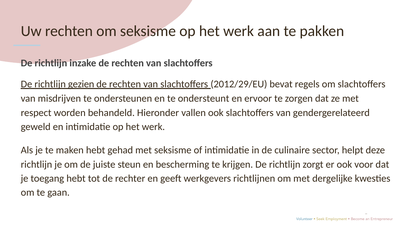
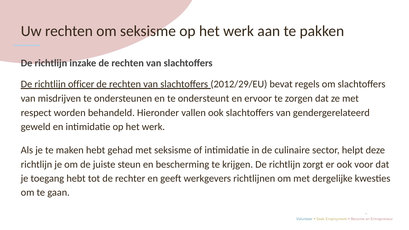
gezien: gezien -> officer (81, 84)
